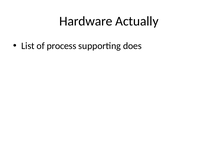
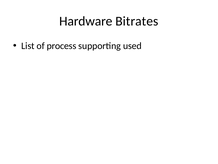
Actually: Actually -> Bitrates (137, 21)
does: does -> used (132, 46)
